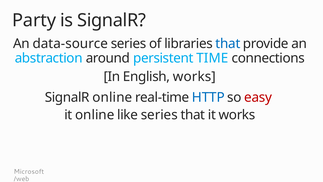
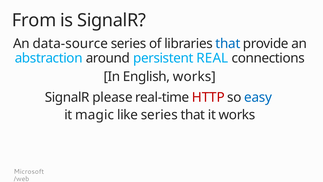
Party: Party -> From (34, 20)
TIME: TIME -> REAL (212, 58)
SignalR online: online -> please (112, 97)
HTTP colour: blue -> red (208, 97)
easy colour: red -> blue (258, 97)
it online: online -> magic (95, 115)
